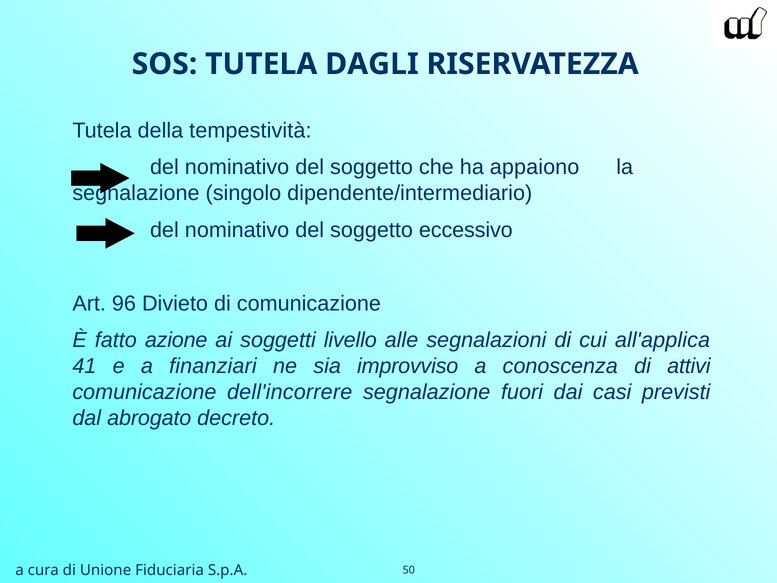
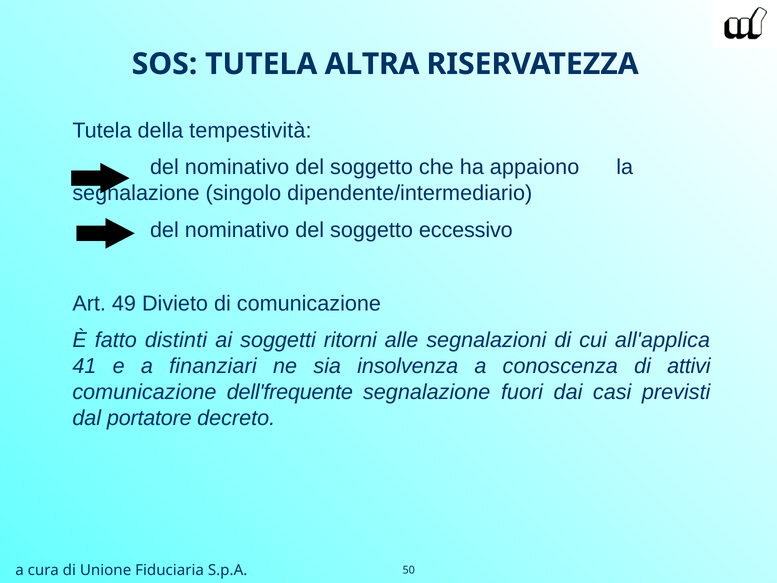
DAGLI: DAGLI -> ALTRA (372, 64)
96: 96 -> 49 (124, 303)
azione: azione -> distinti (176, 340)
livello: livello -> ritorni (350, 340)
improvviso: improvviso -> insolvenza (408, 366)
dell'incorrere: dell'incorrere -> dell'frequente (290, 392)
abrogato: abrogato -> portatore (149, 418)
